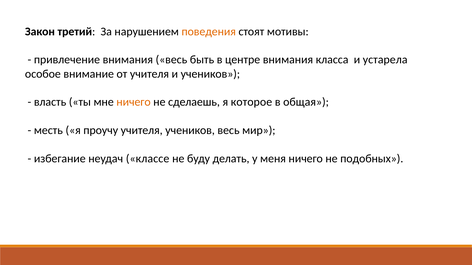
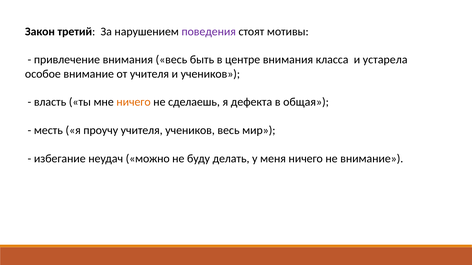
поведения colour: orange -> purple (209, 32)
которое: которое -> дефекта (252, 102)
классе: классе -> можно (148, 159)
не подобных: подобных -> внимание (372, 159)
